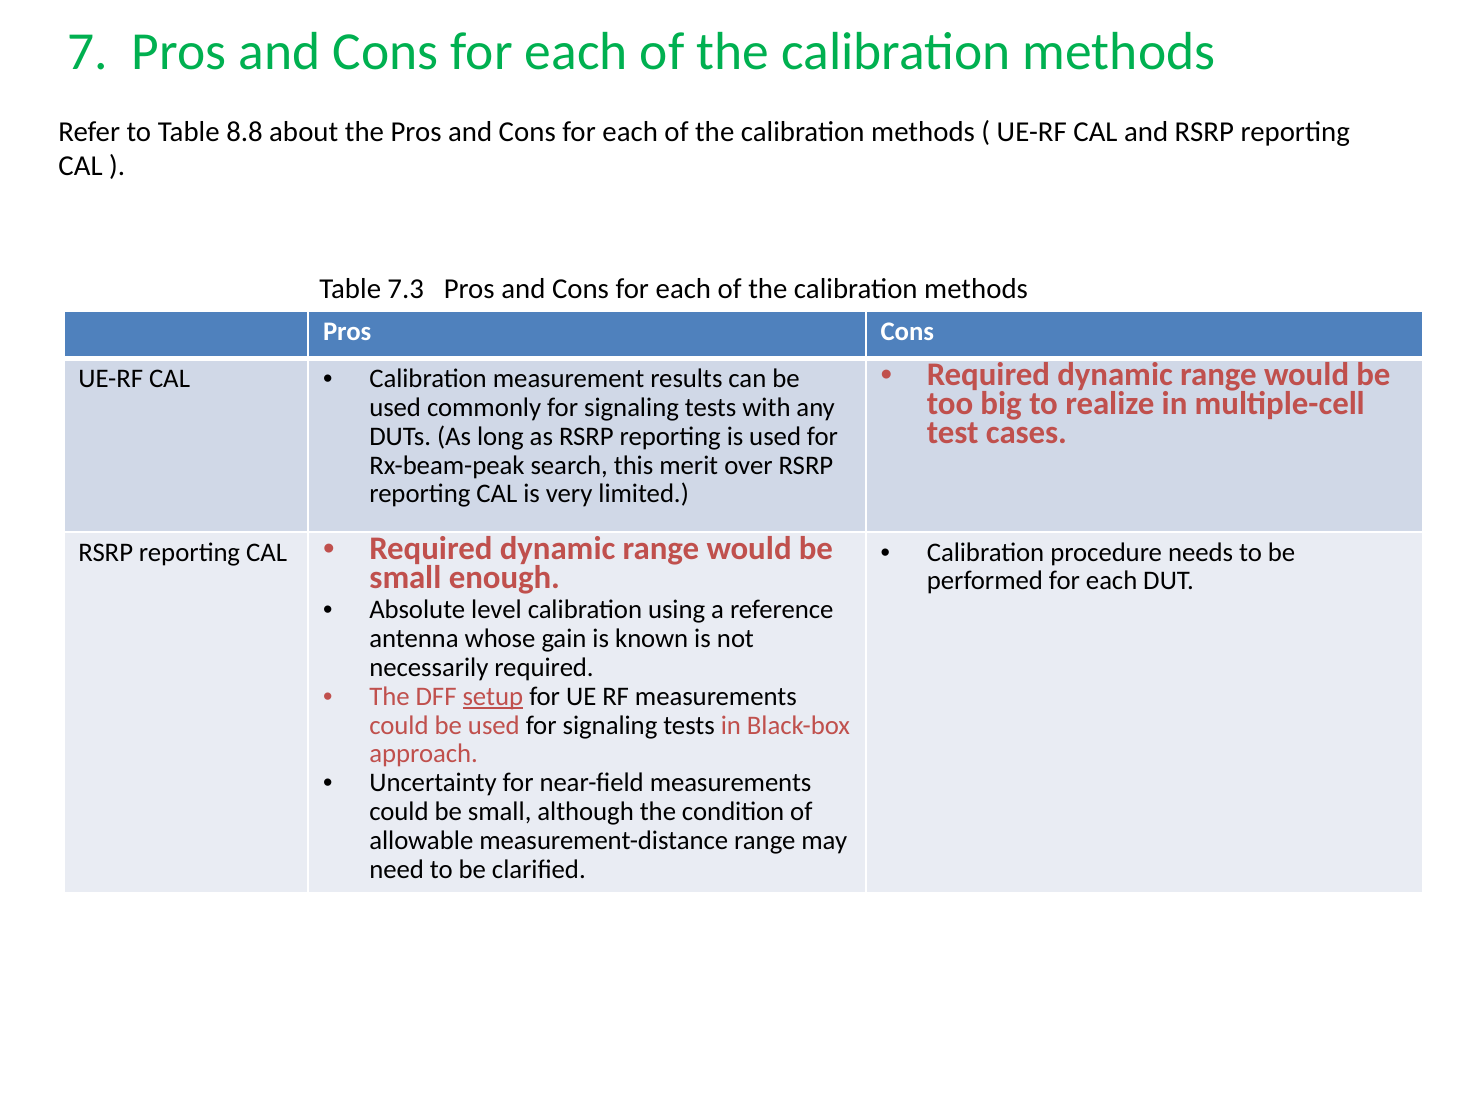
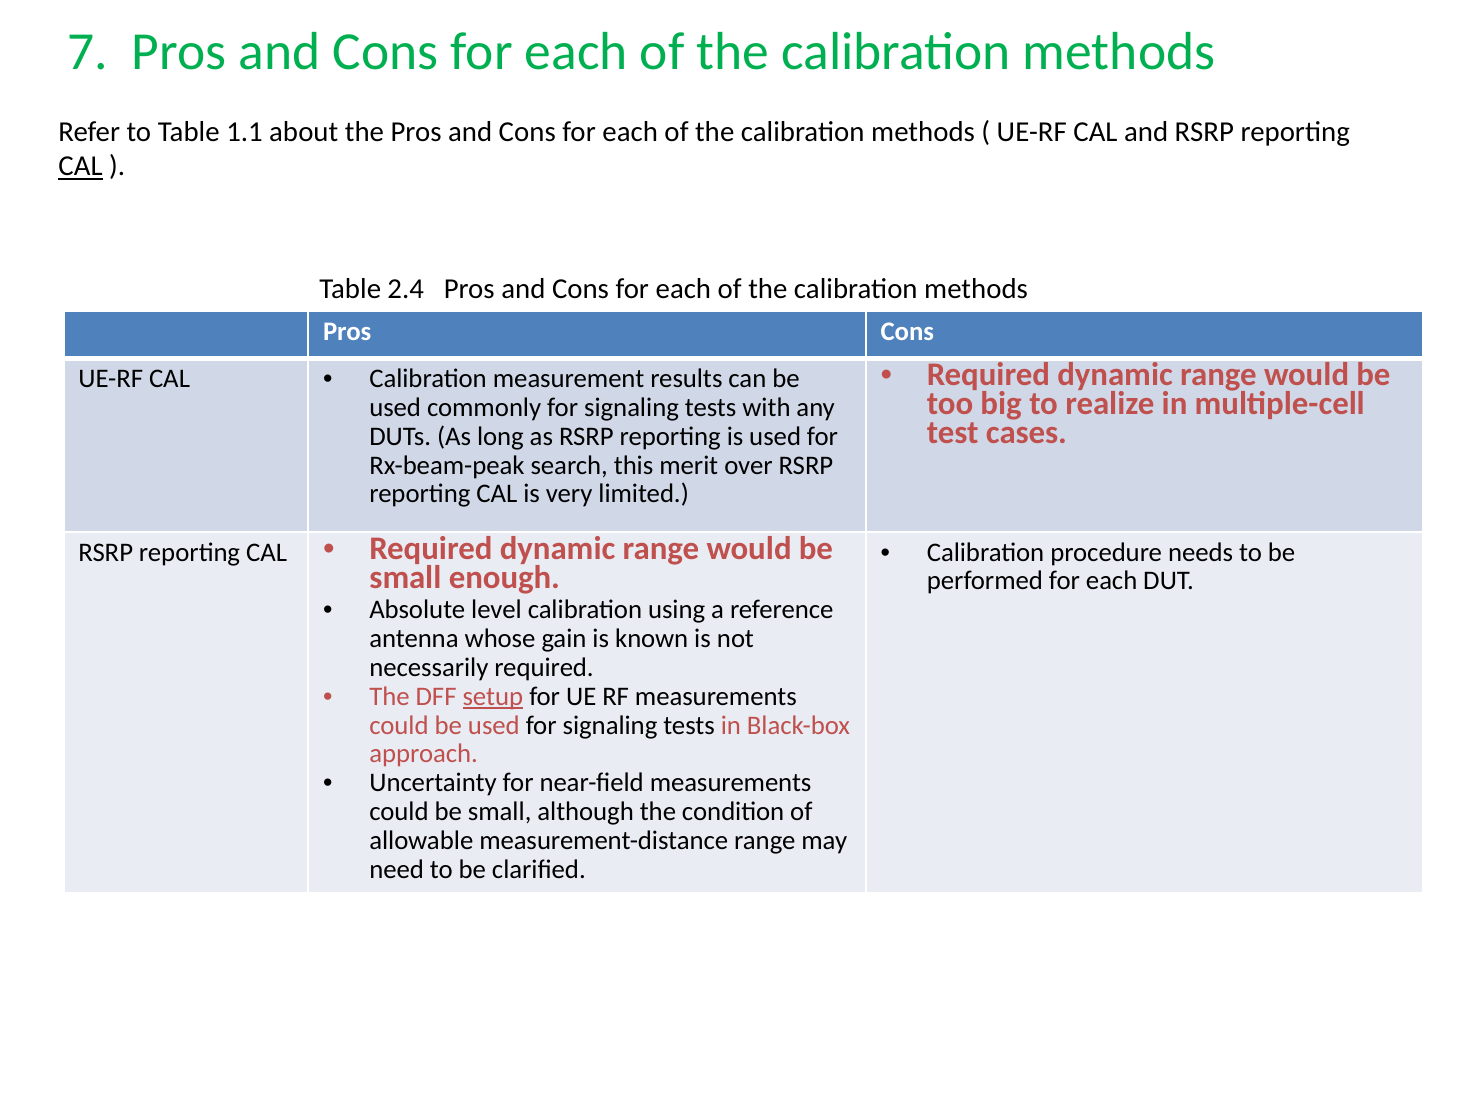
8.8: 8.8 -> 1.1 (244, 132)
CAL underline: none -> present (81, 166)
7.3: 7.3 -> 2.4 (406, 289)
